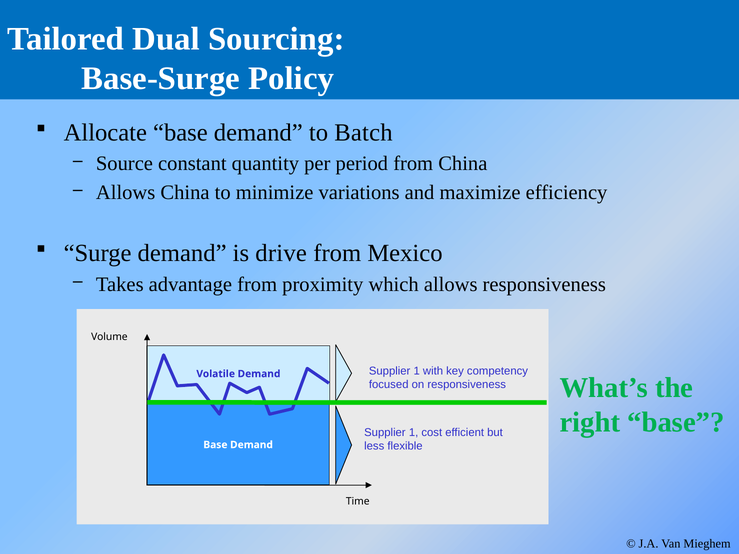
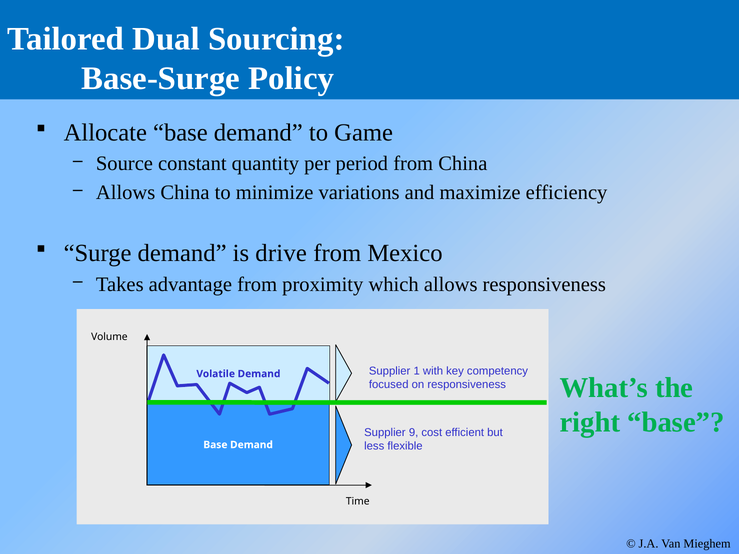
Batch: Batch -> Game (364, 133)
1: 1 -> 9 (414, 433)
